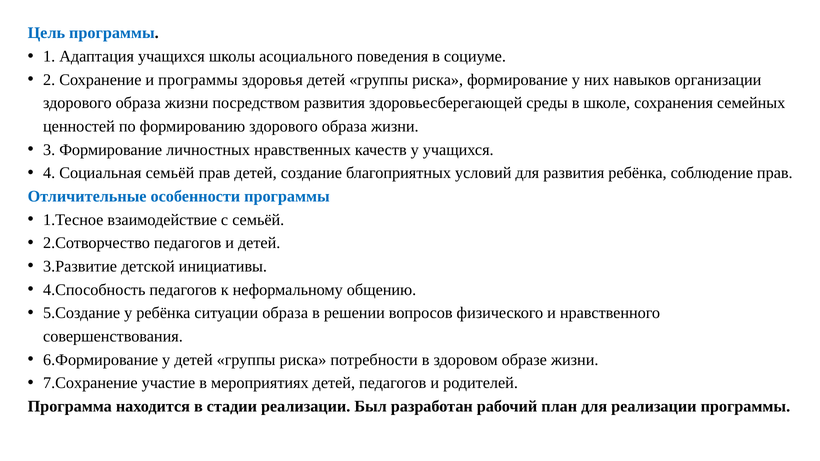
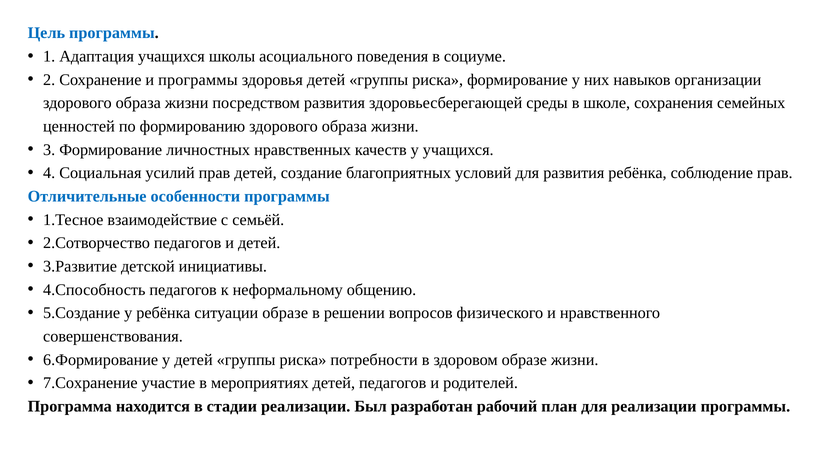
Социальная семьёй: семьёй -> усилий (170, 173)
ситуации образа: образа -> образе (285, 313)
